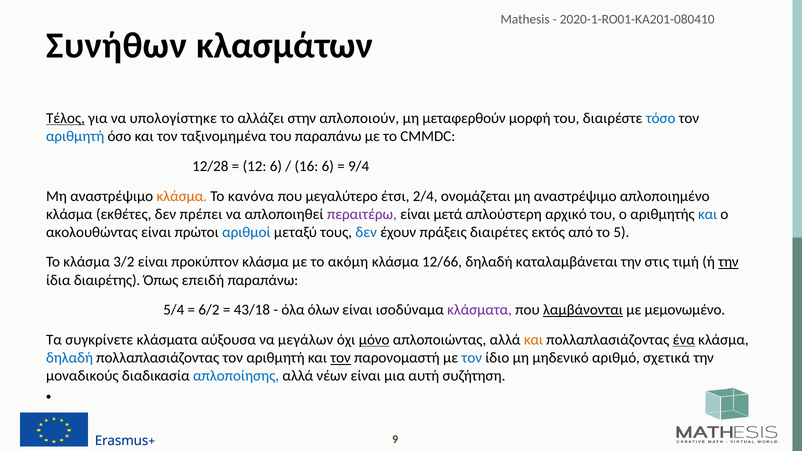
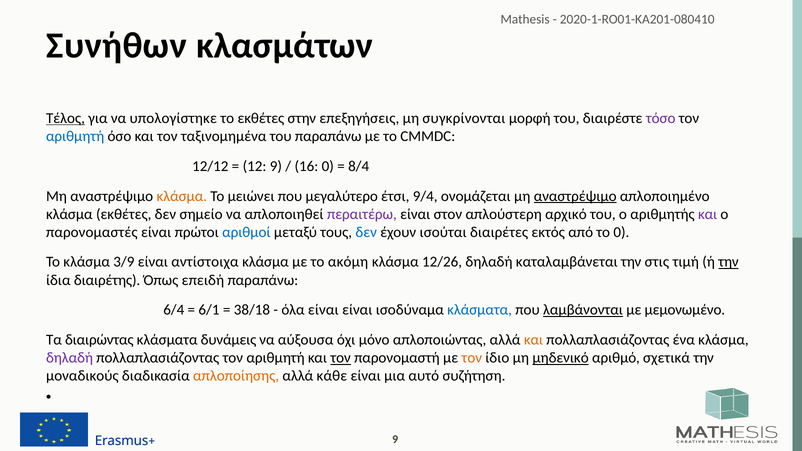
το αλλάζει: αλλάζει -> εκθέτες (261, 118)
απλοποιούν: απλοποιούν -> επεξηγήσεις (359, 118)
μεταφερθούν: μεταφερθούν -> συγκρίνονται (464, 118)
τόσο colour: blue -> purple (661, 118)
12/28: 12/28 -> 12/12 (210, 166)
12 6: 6 -> 9 (276, 166)
16 6: 6 -> 0 (328, 166)
9/4: 9/4 -> 8/4 (359, 166)
κανόνα: κανόνα -> μειώνει (251, 196)
2/4: 2/4 -> 9/4 (425, 196)
αναστρέψιμο underline: none -> present (575, 196)
πρέπει: πρέπει -> σημείο (201, 214)
μετά: μετά -> στον (448, 214)
και colour: blue -> purple (708, 214)
ακολουθώντας: ακολουθώντας -> παρονομαστές (92, 232)
πράξεις: πράξεις -> ισούται (443, 232)
το 5: 5 -> 0 (621, 232)
3/2: 3/2 -> 3/9 (124, 262)
προκύπτον: προκύπτον -> αντίστοιχα (205, 262)
12/66: 12/66 -> 12/26 (442, 262)
5/4: 5/4 -> 6/4 (174, 310)
6/2: 6/2 -> 6/1 (209, 310)
43/18: 43/18 -> 38/18 (252, 310)
όλα όλων: όλων -> είναι (323, 310)
κλάσματα colour: purple -> blue (480, 310)
συγκρίνετε: συγκρίνετε -> διαιρώντας (99, 340)
αύξουσα: αύξουσα -> δυνάμεις (229, 340)
μεγάλων: μεγάλων -> αύξουσα (306, 340)
μόνο underline: present -> none (374, 340)
ένα underline: present -> none (684, 340)
δηλαδή colour: blue -> purple (70, 358)
τον colour: blue -> orange (472, 358)
μηδενικό underline: none -> present (561, 358)
απλοποίησης colour: blue -> orange (236, 376)
νέων: νέων -> κάθε (332, 376)
αυτή: αυτή -> αυτό (424, 376)
